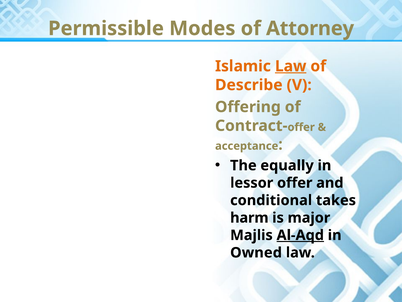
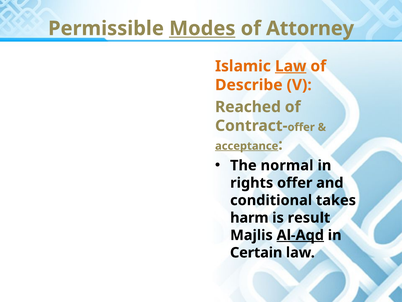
Modes underline: none -> present (202, 28)
Offering: Offering -> Reached (248, 107)
acceptance underline: none -> present (247, 146)
equally: equally -> normal (287, 165)
lessor: lessor -> rights (252, 183)
major: major -> result (309, 217)
Owned: Owned -> Certain (256, 252)
